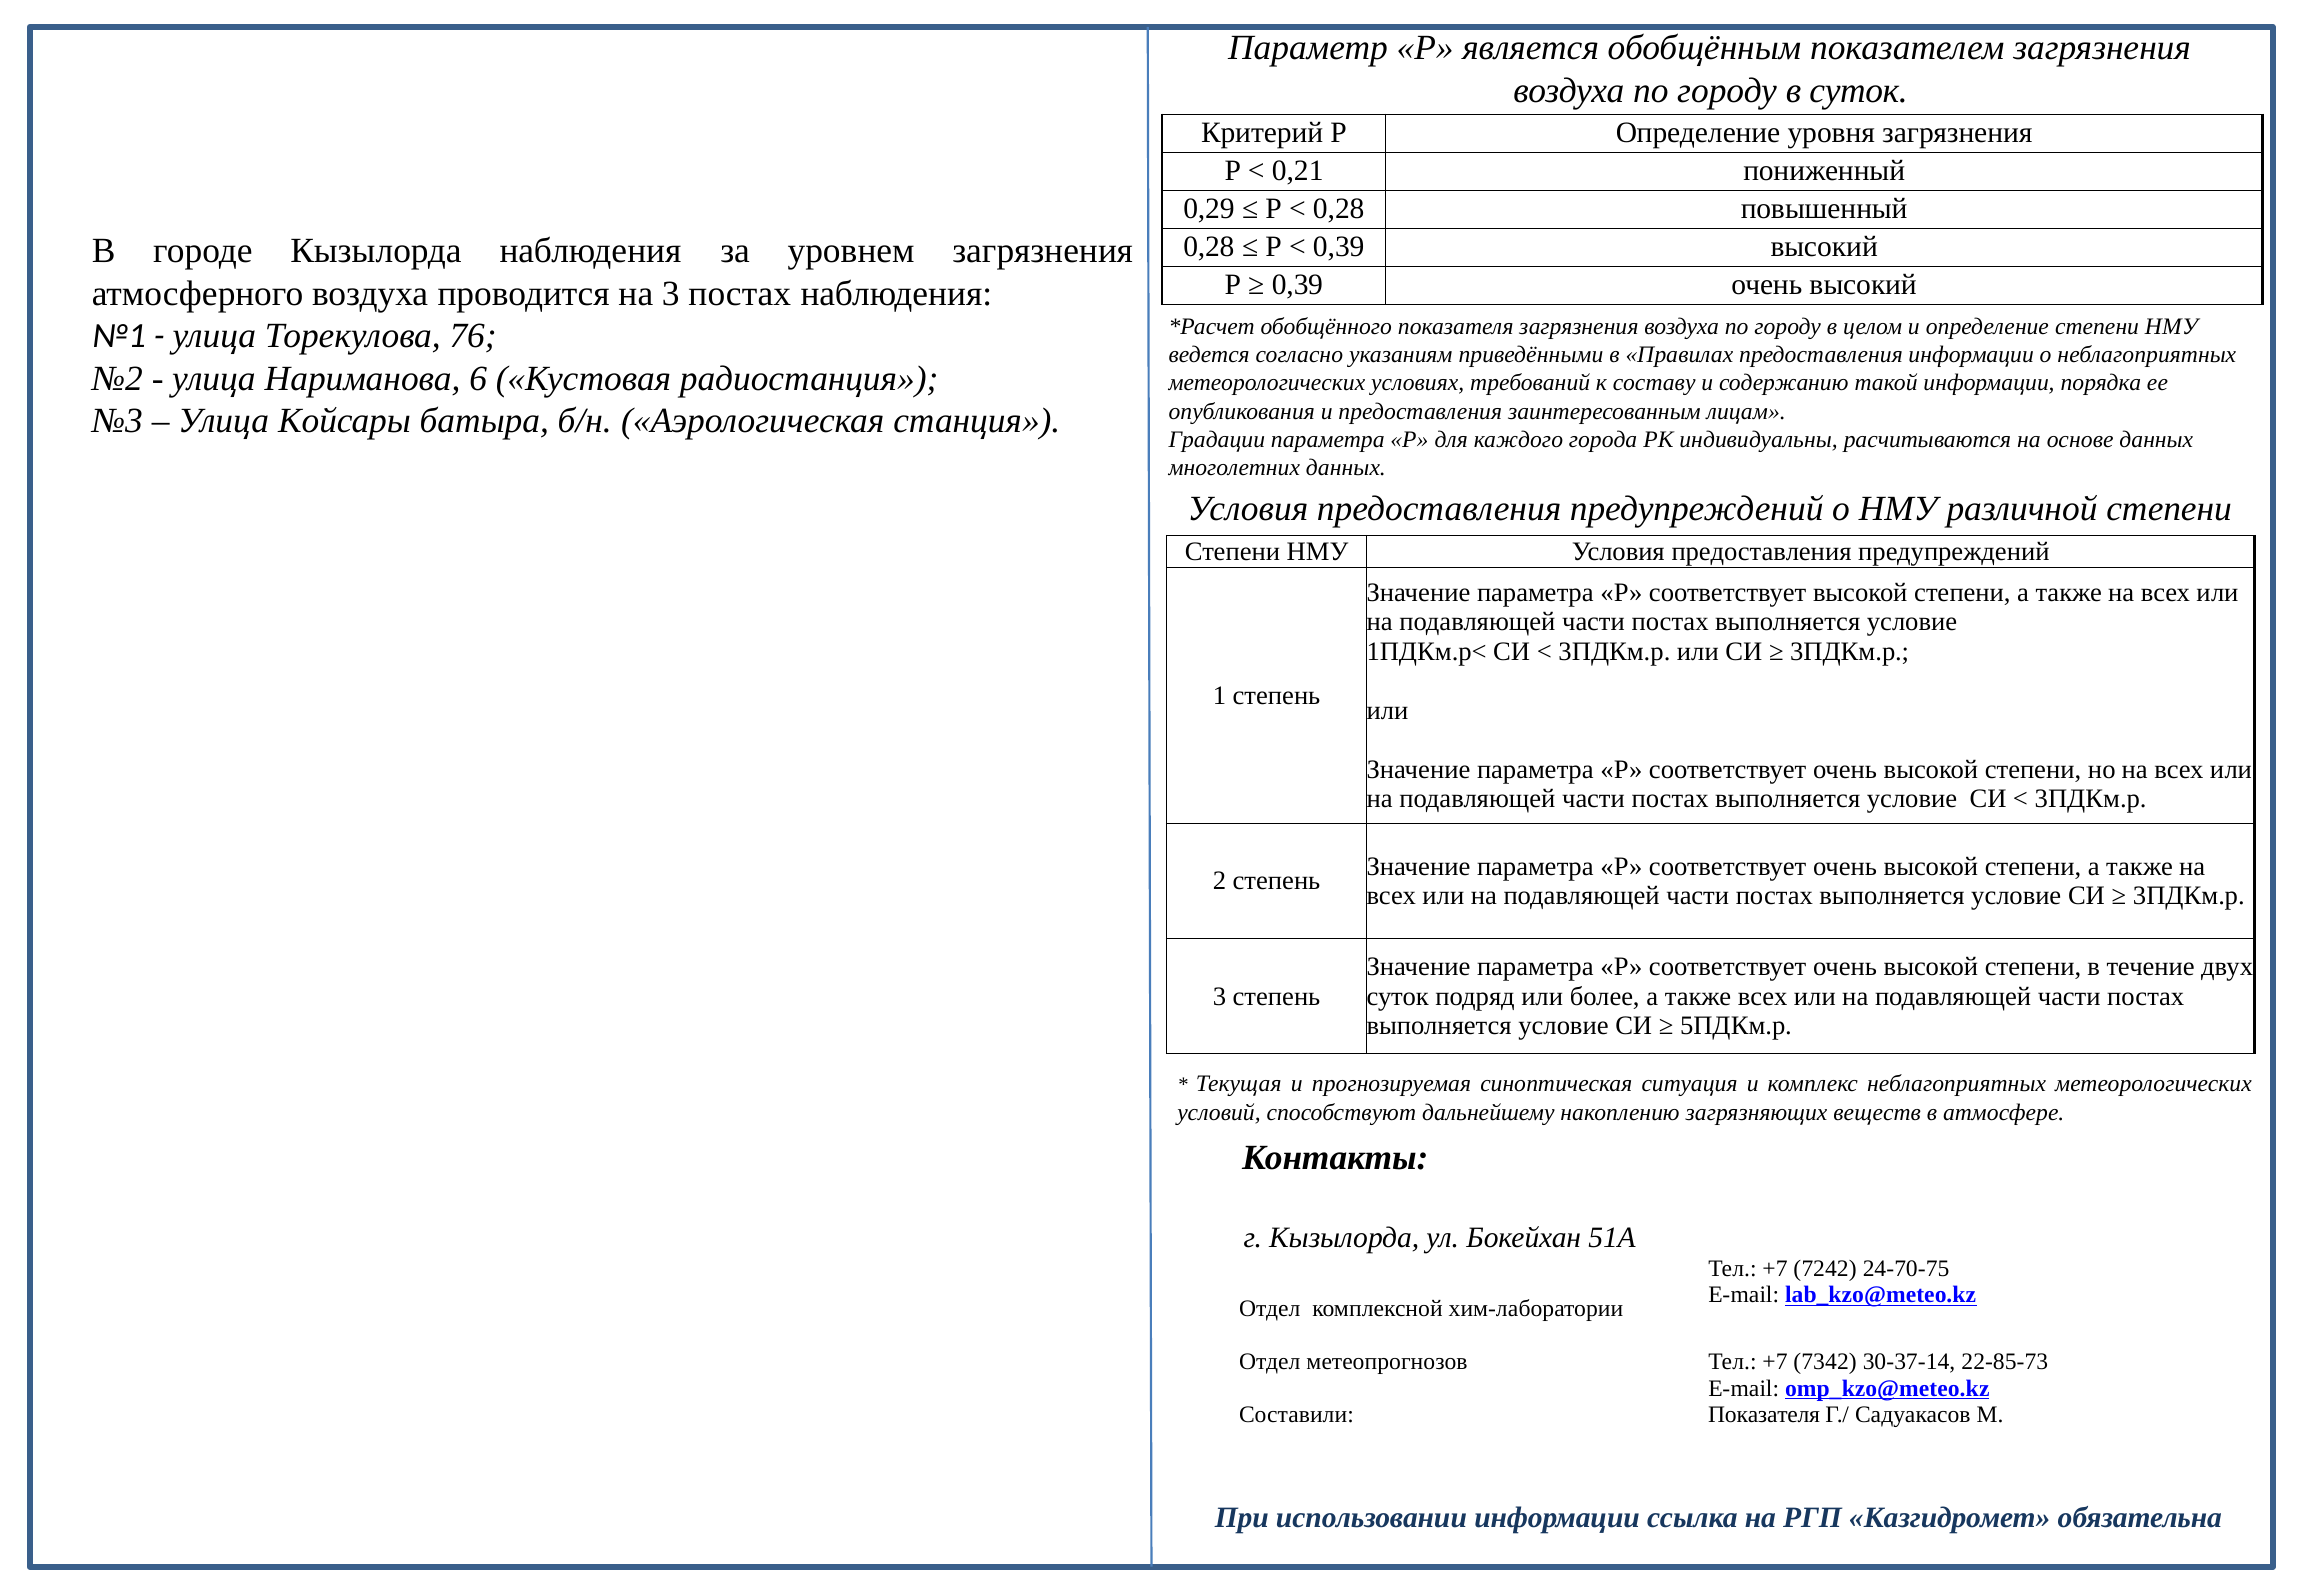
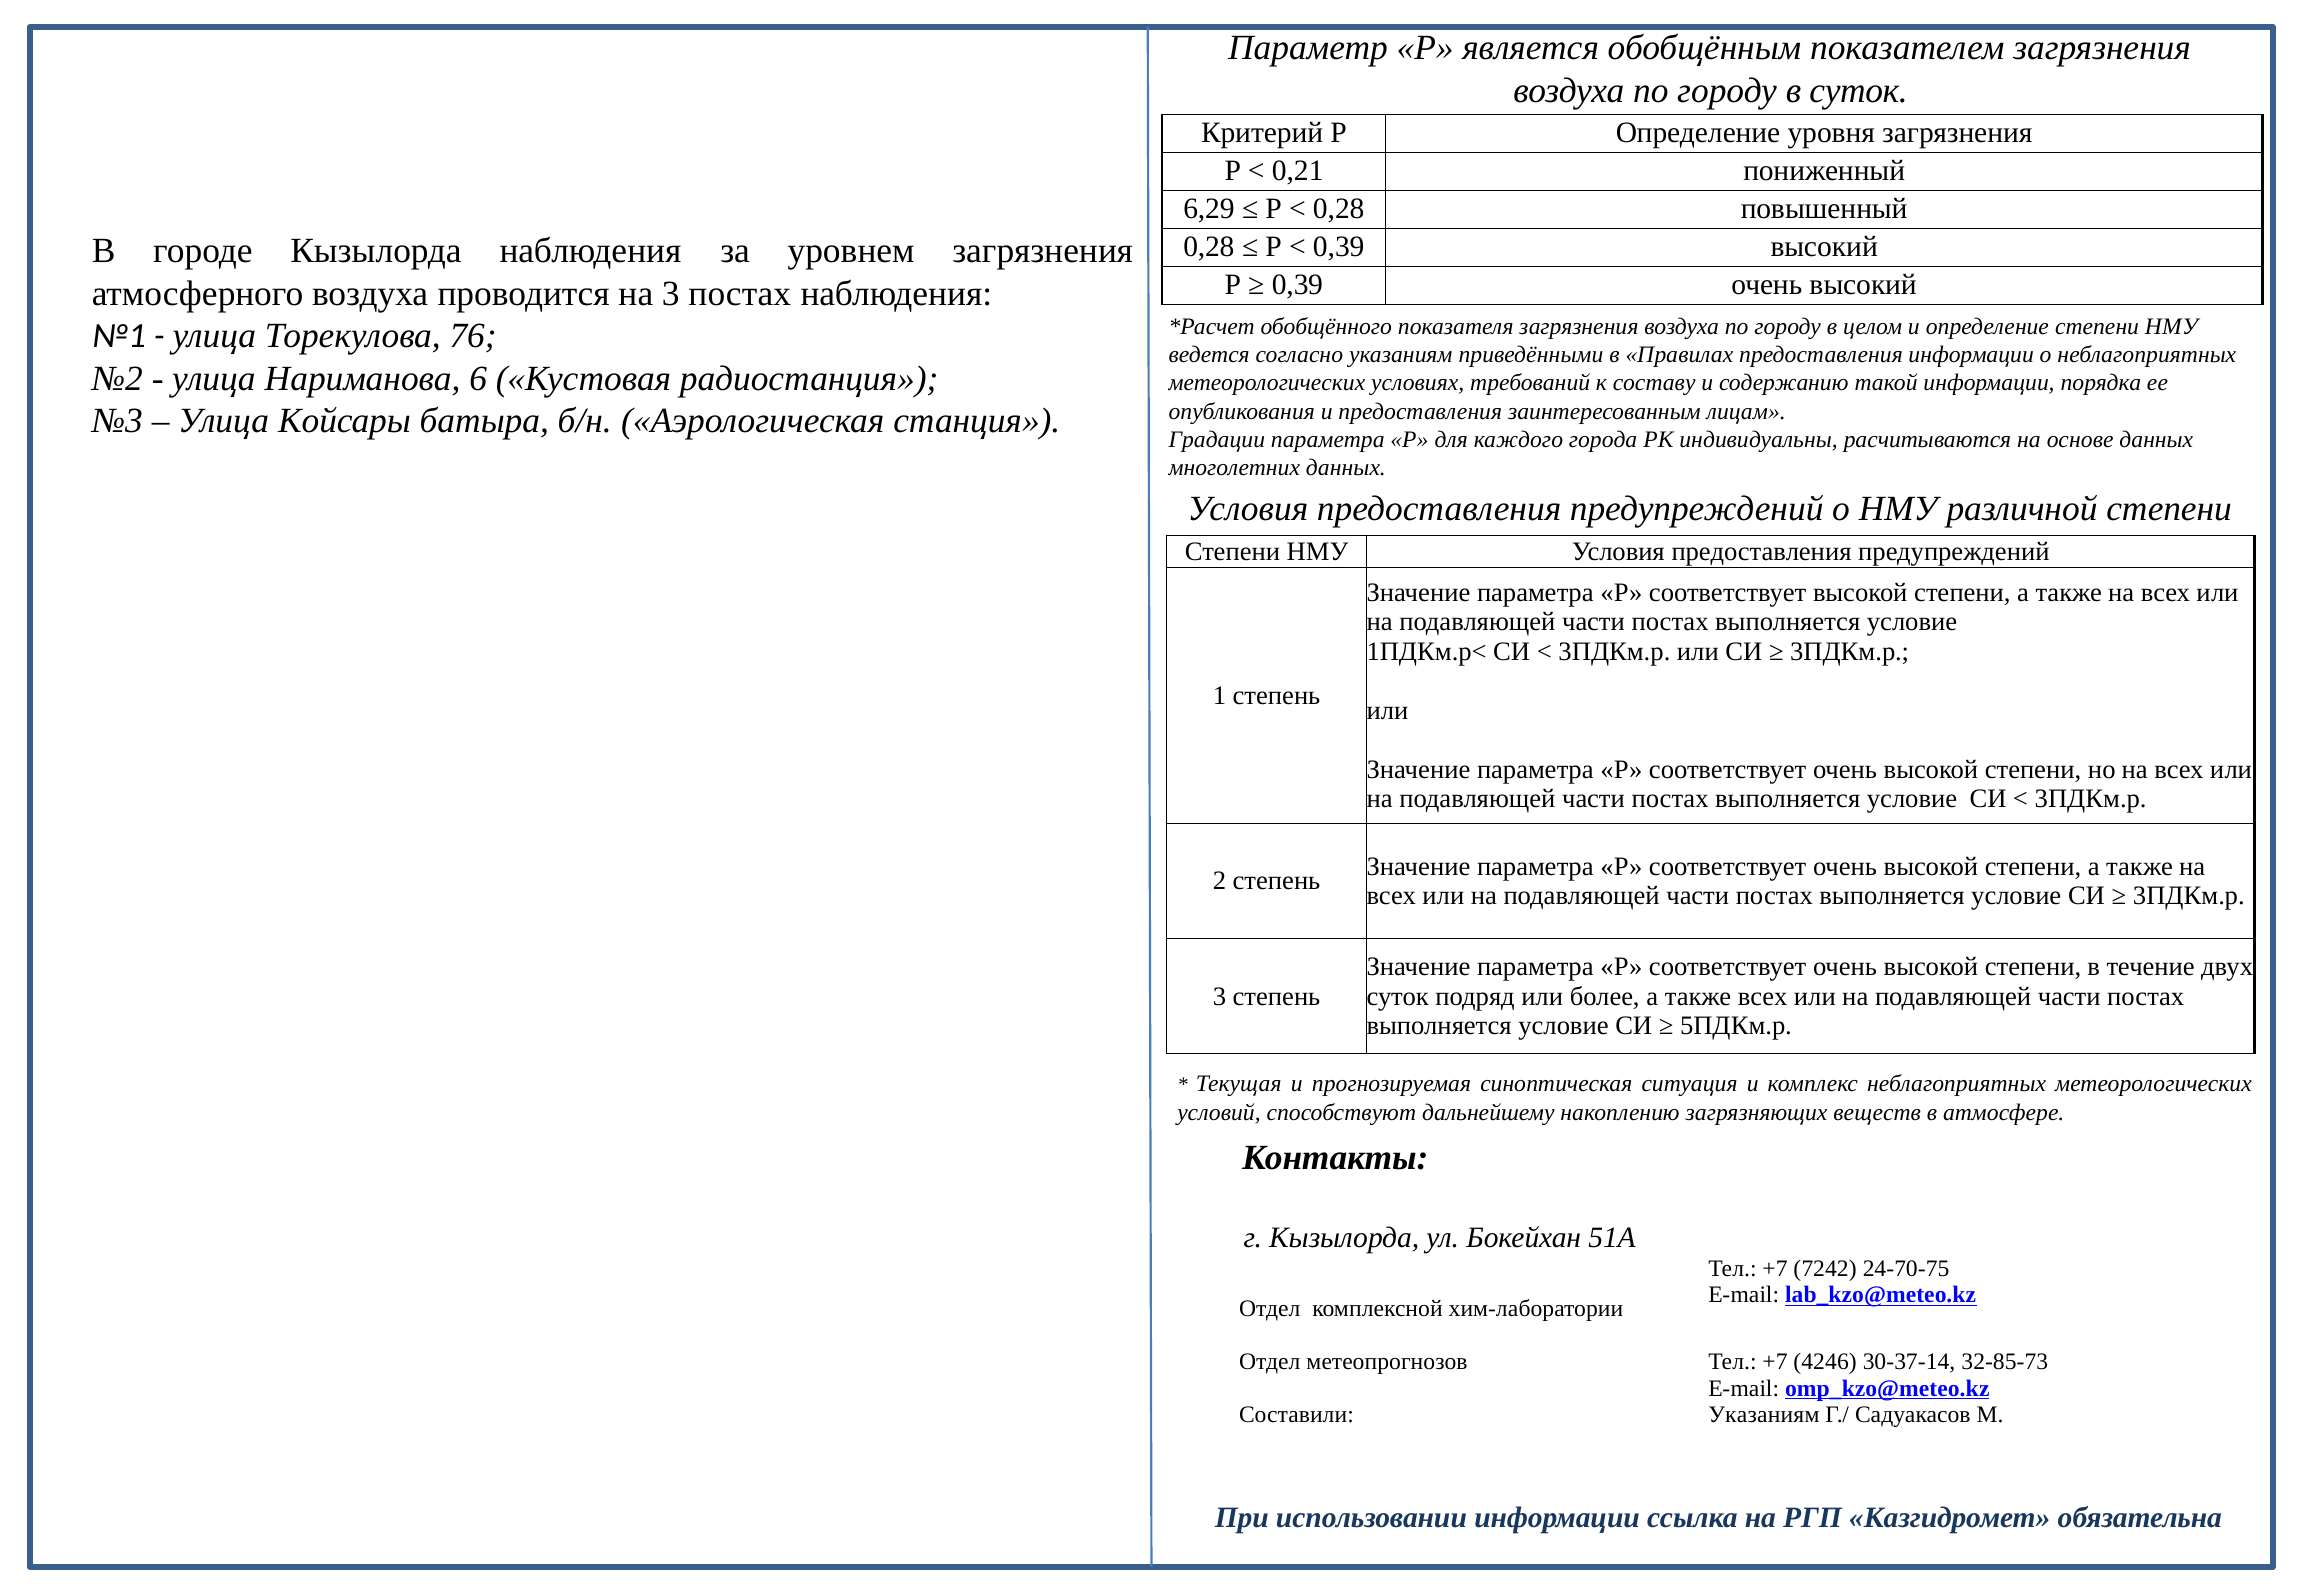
0,29: 0,29 -> 6,29 (1209, 209)
7342: 7342 -> 4246 (1825, 1362)
22-85-73: 22-85-73 -> 32-85-73 (2005, 1362)
Показателя: Показателя -> Указаниям (1764, 1415)
